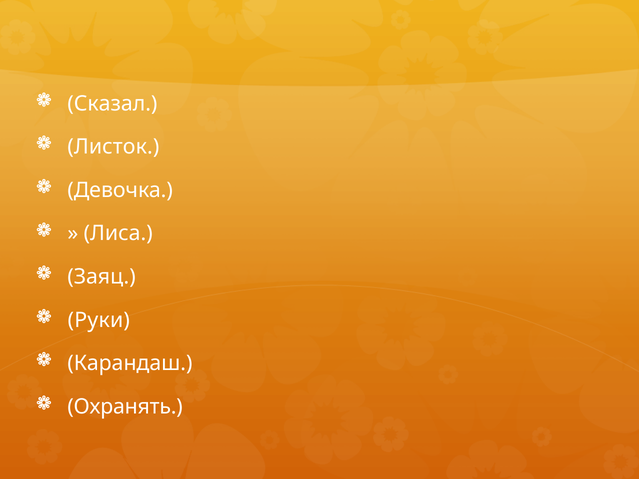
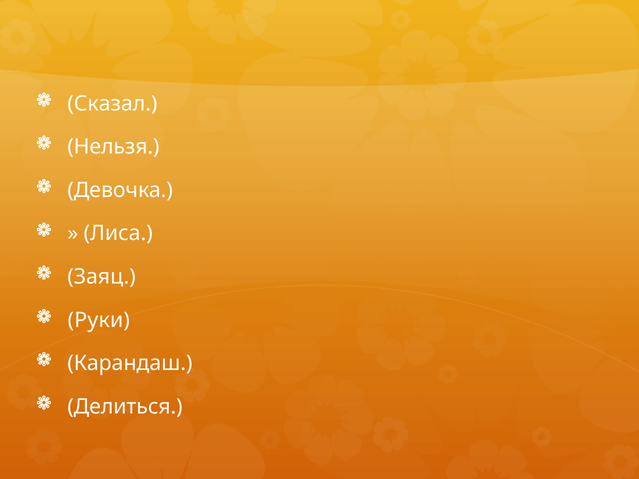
Листок: Листок -> Нельзя (113, 147)
Охранять: Охранять -> Делиться (125, 407)
